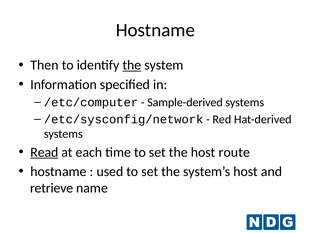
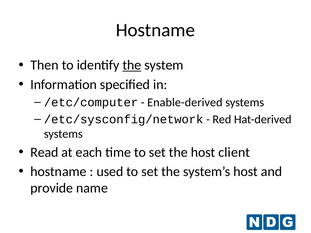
Sample-derived: Sample-derived -> Enable-derived (185, 102)
Read underline: present -> none (44, 152)
route: route -> client (234, 152)
retrieve: retrieve -> provide (52, 188)
